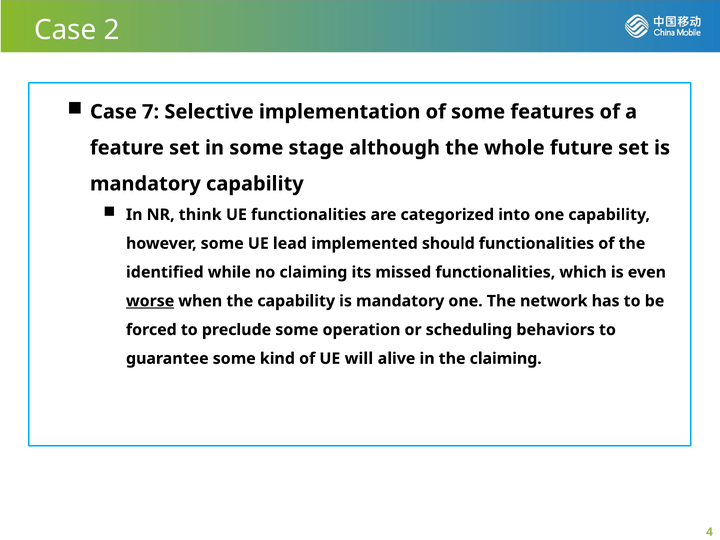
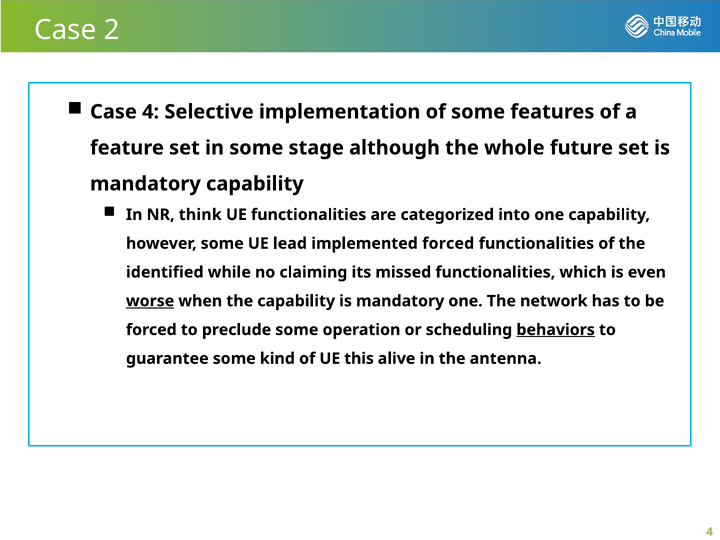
Case 7: 7 -> 4 (151, 112)
implemented should: should -> forced (448, 243)
behaviors underline: none -> present (556, 330)
will: will -> this (359, 359)
the claiming: claiming -> antenna (506, 359)
